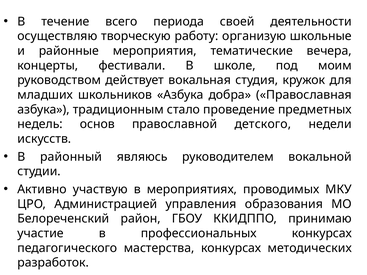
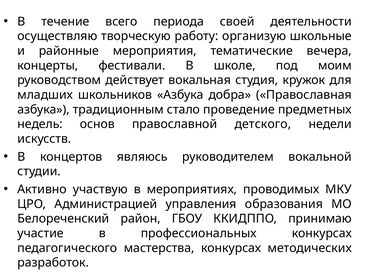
районный: районный -> концертов (71, 157)
